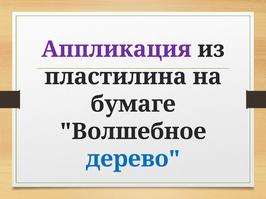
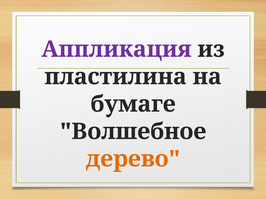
дерево colour: blue -> orange (133, 159)
